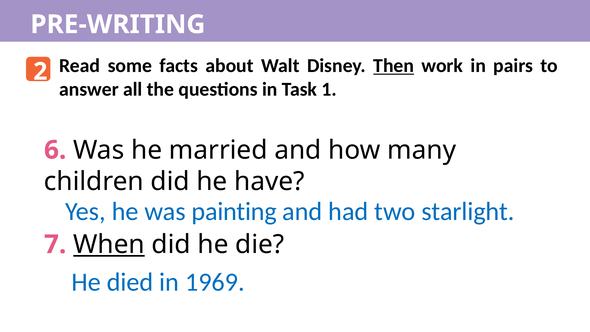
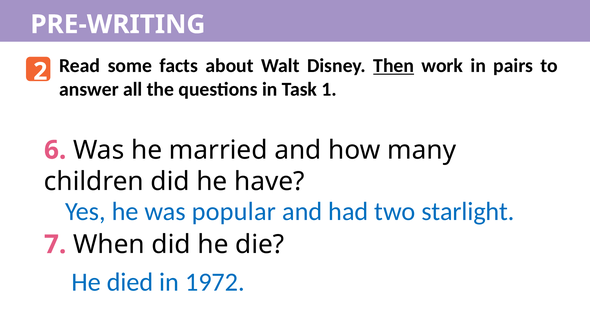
painting: painting -> popular (234, 211)
When underline: present -> none (109, 244)
1969: 1969 -> 1972 (215, 282)
